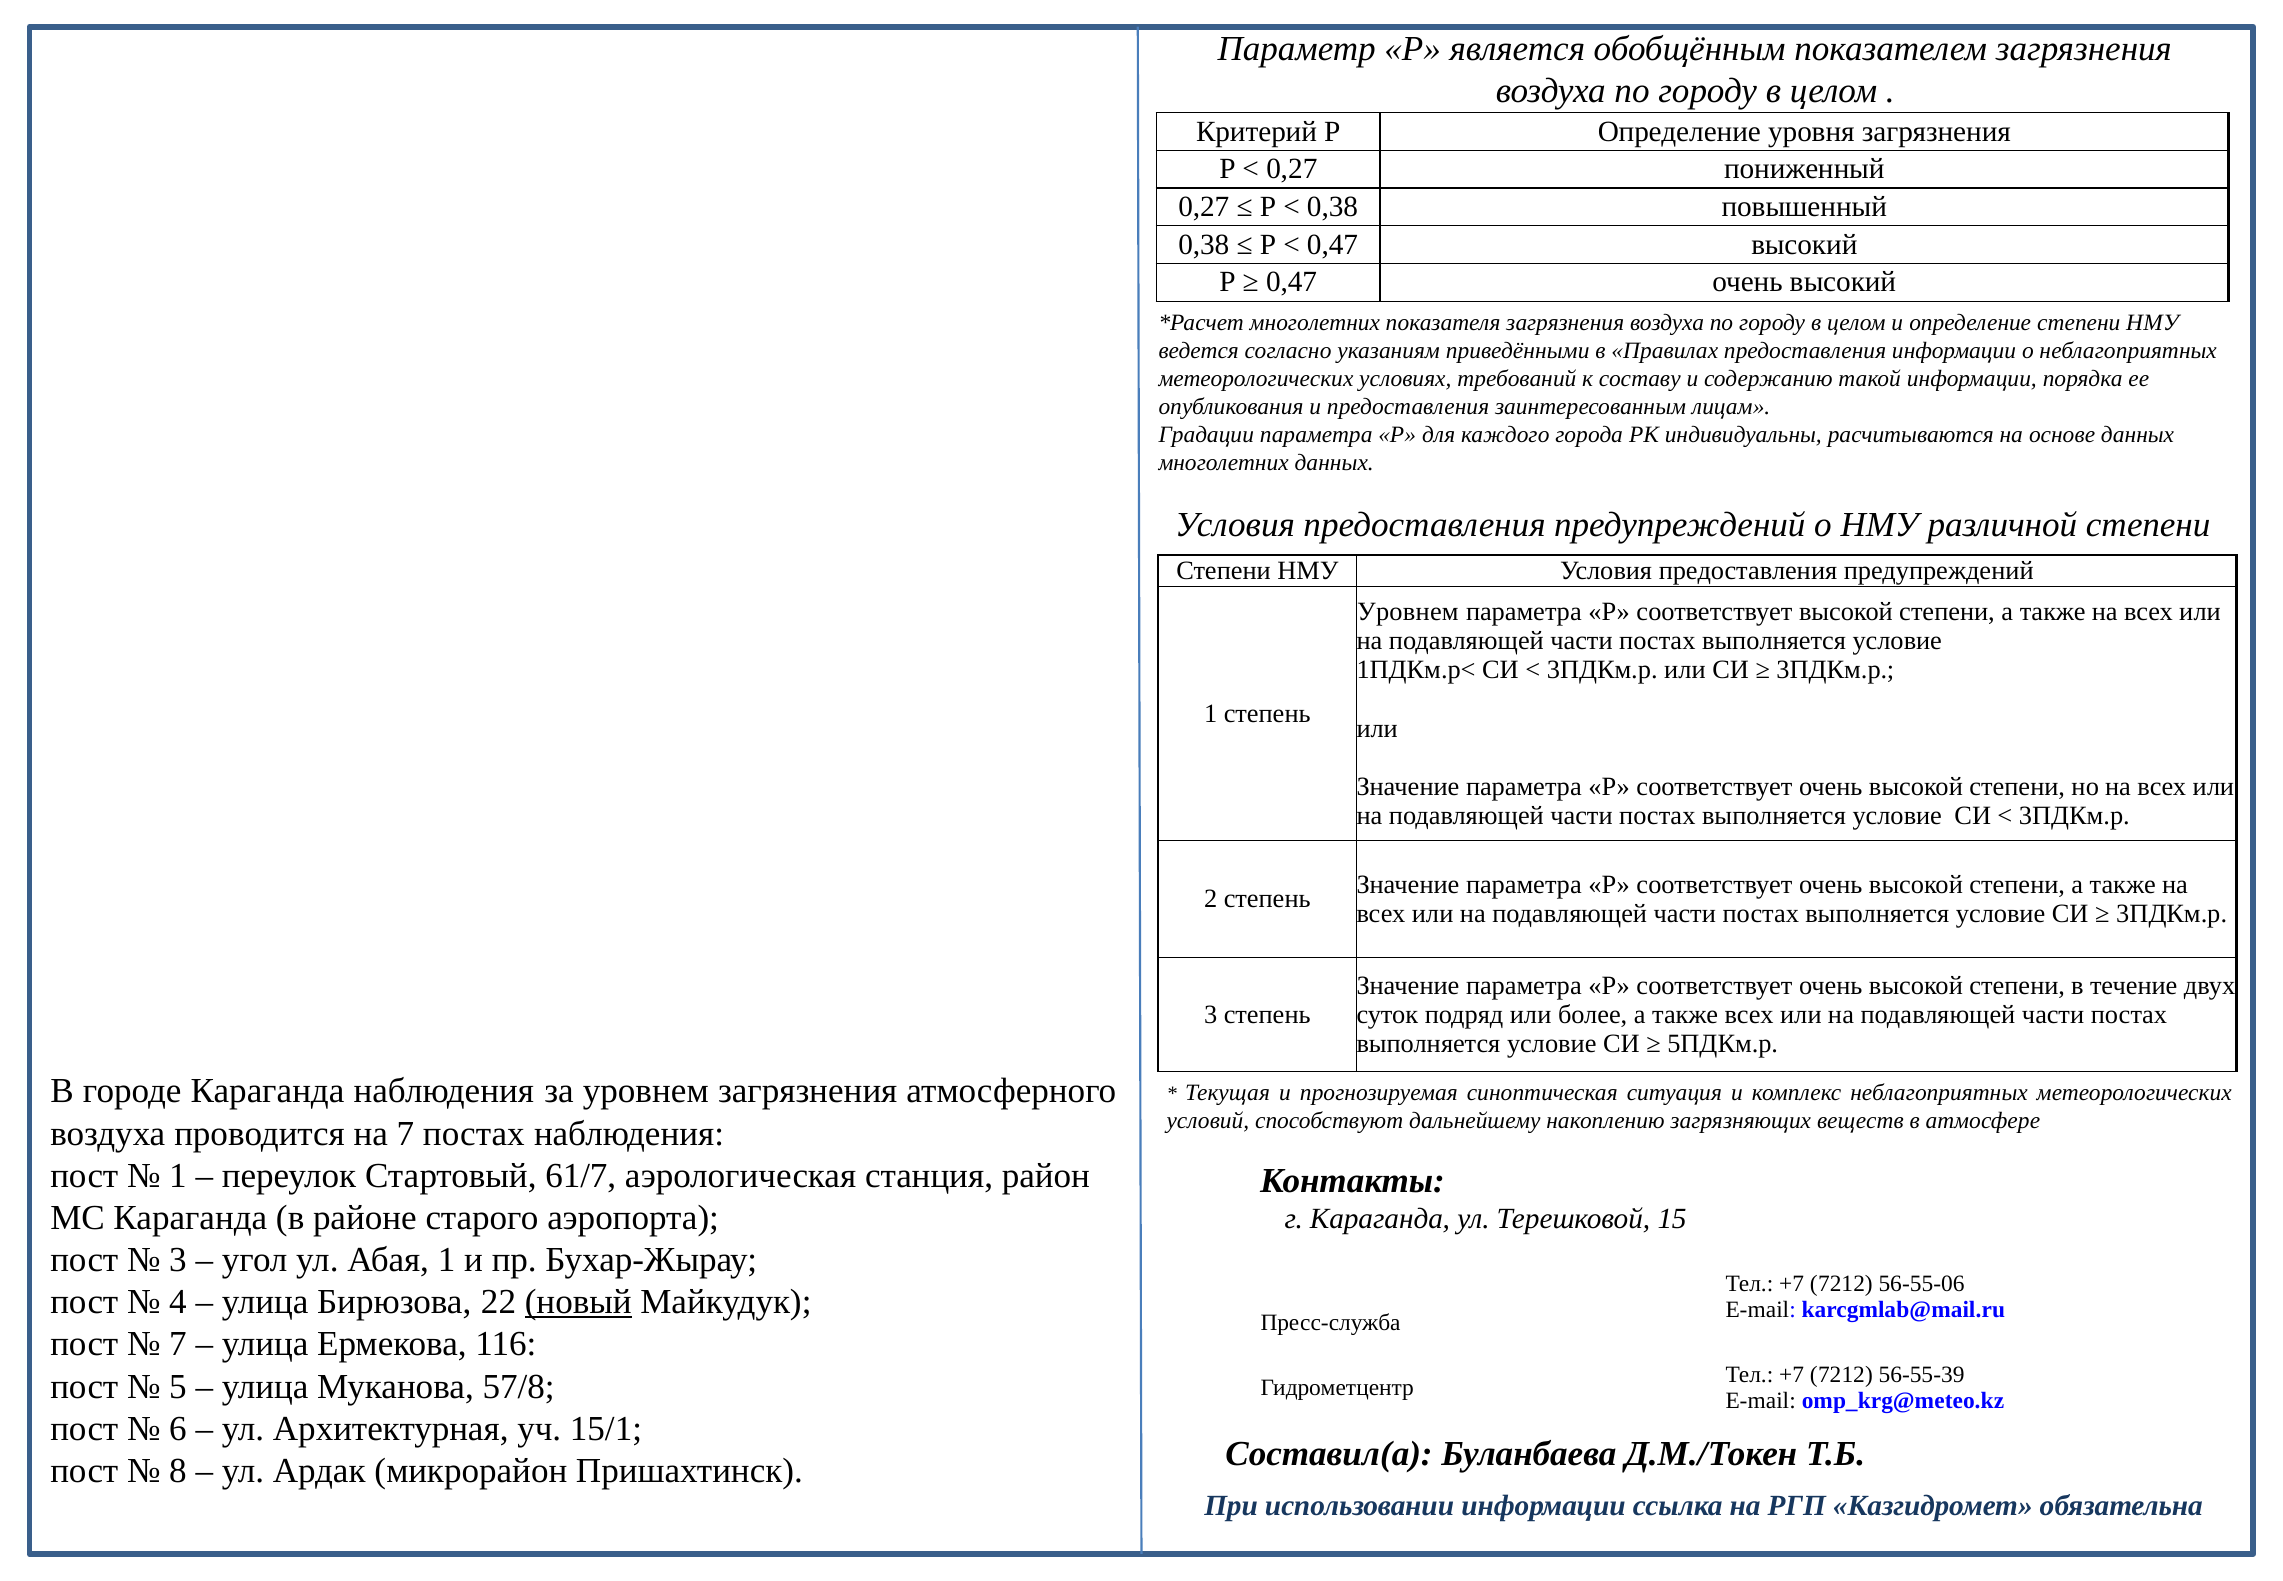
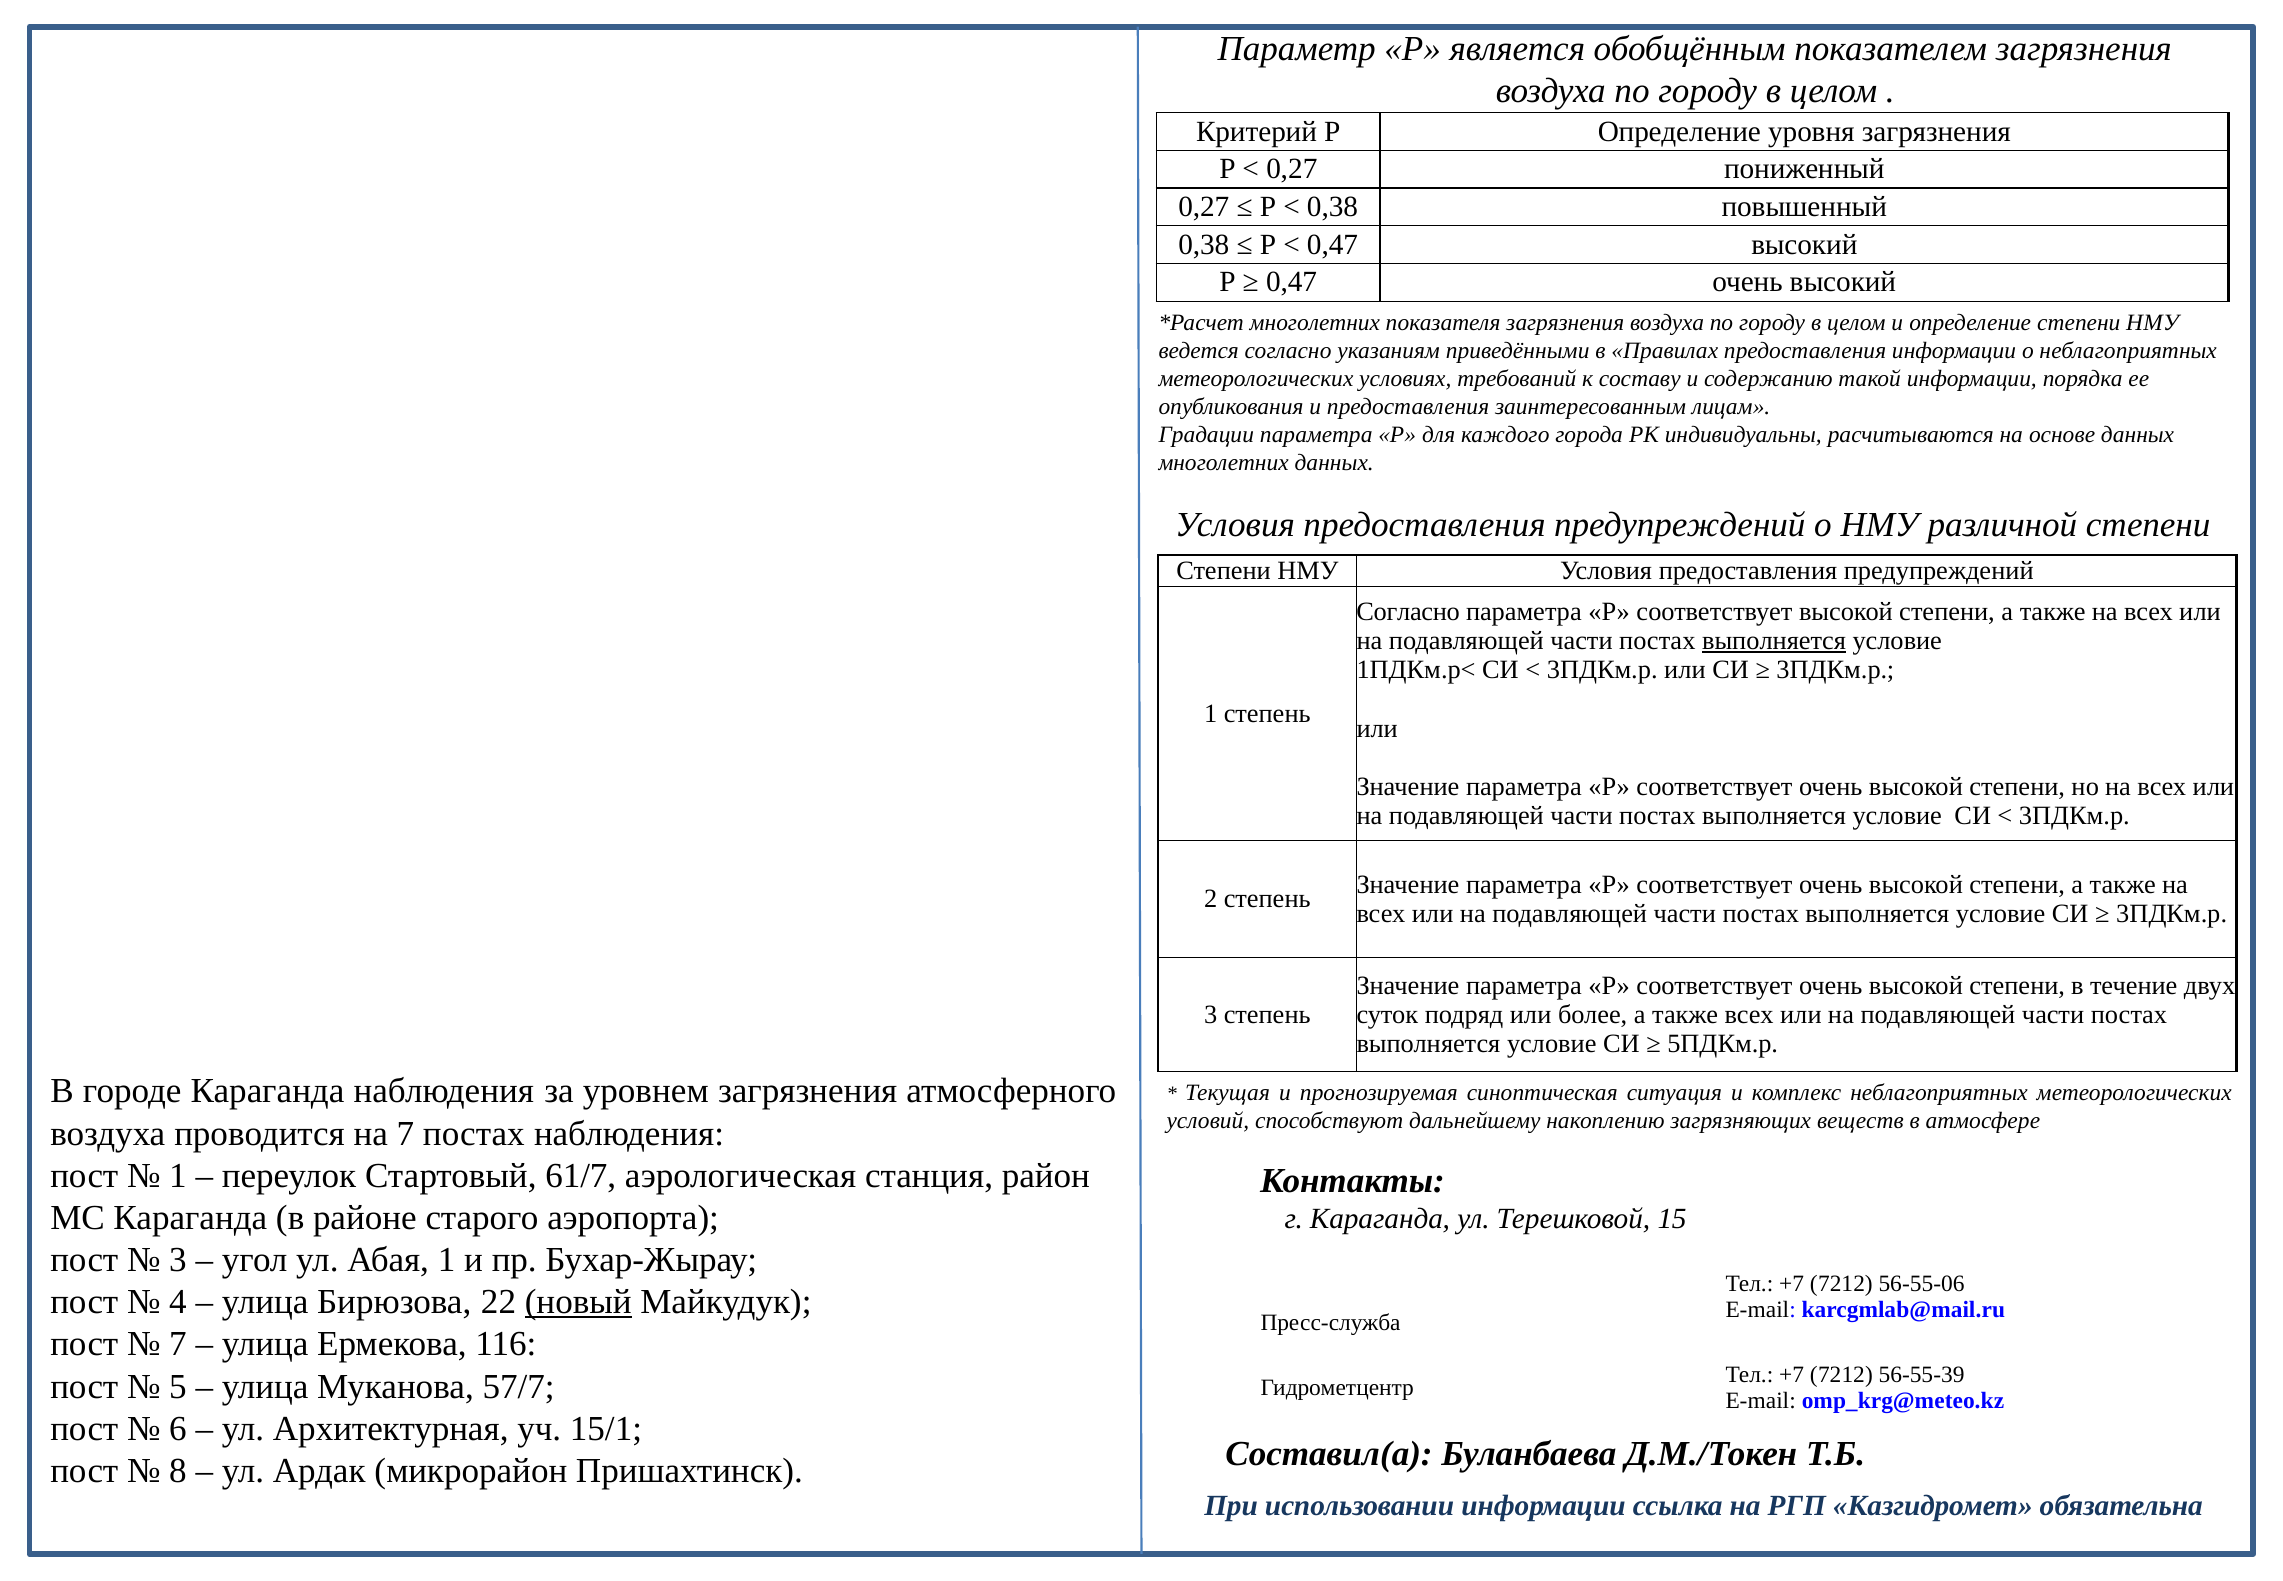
Уровнем: Уровнем -> Согласно (1408, 611)
выполняется underline: none -> present (1774, 641)
57/8: 57/8 -> 57/7 (519, 1386)
